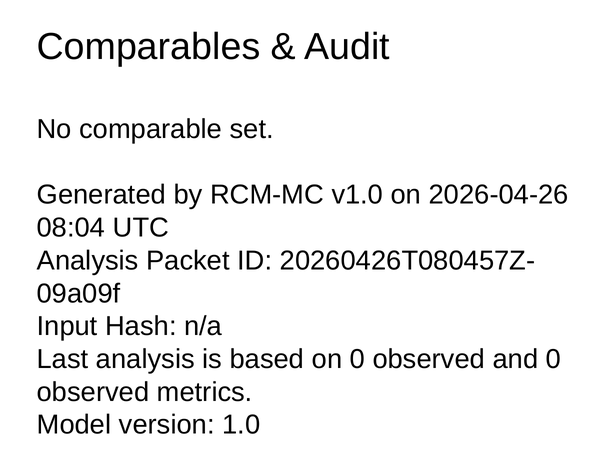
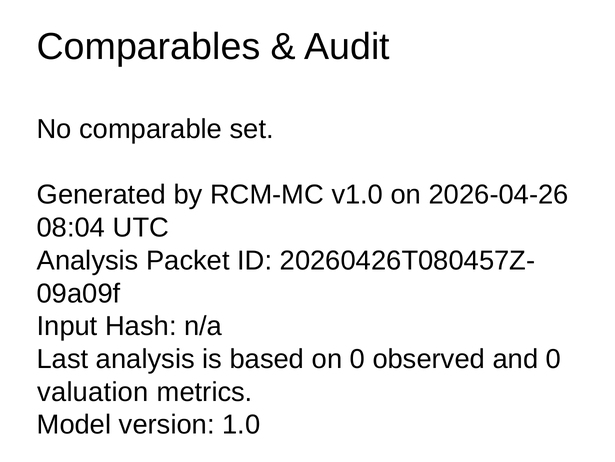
observed: observed -> valuation (93, 391)
